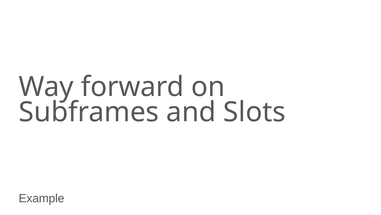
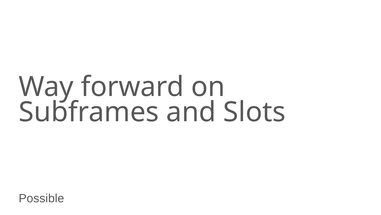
Example: Example -> Possible (41, 198)
